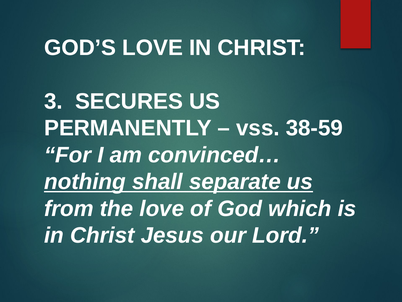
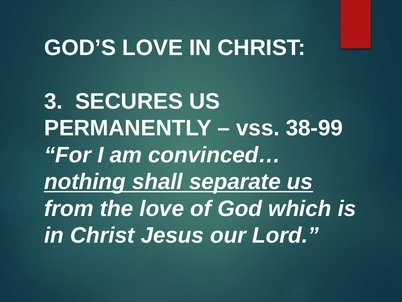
38-59: 38-59 -> 38-99 (314, 128)
